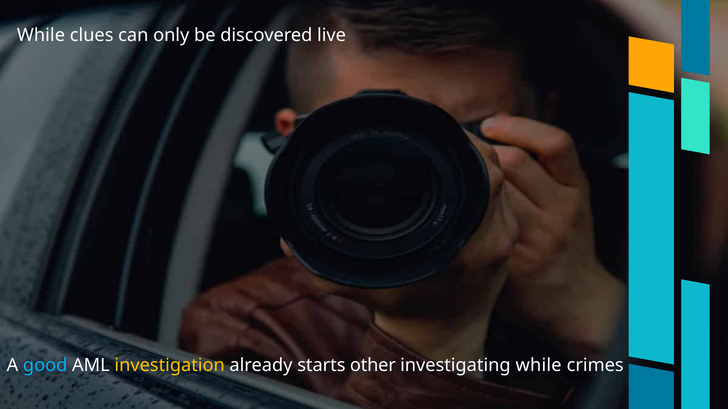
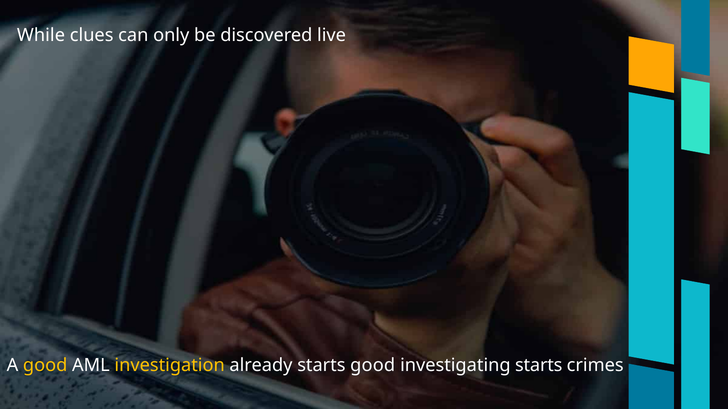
good colour: light blue -> yellow (45, 366)
starts other: other -> good (373, 366)
investigating while: while -> starts (539, 366)
